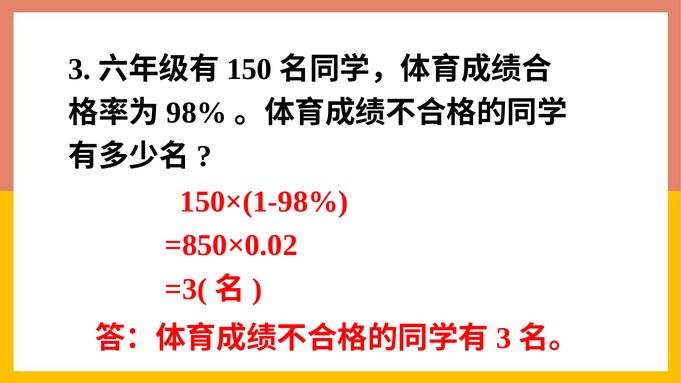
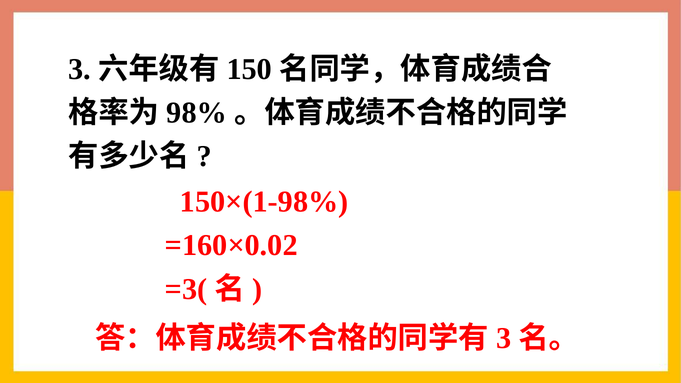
=850×0.02: =850×0.02 -> =160×0.02 (231, 246)
